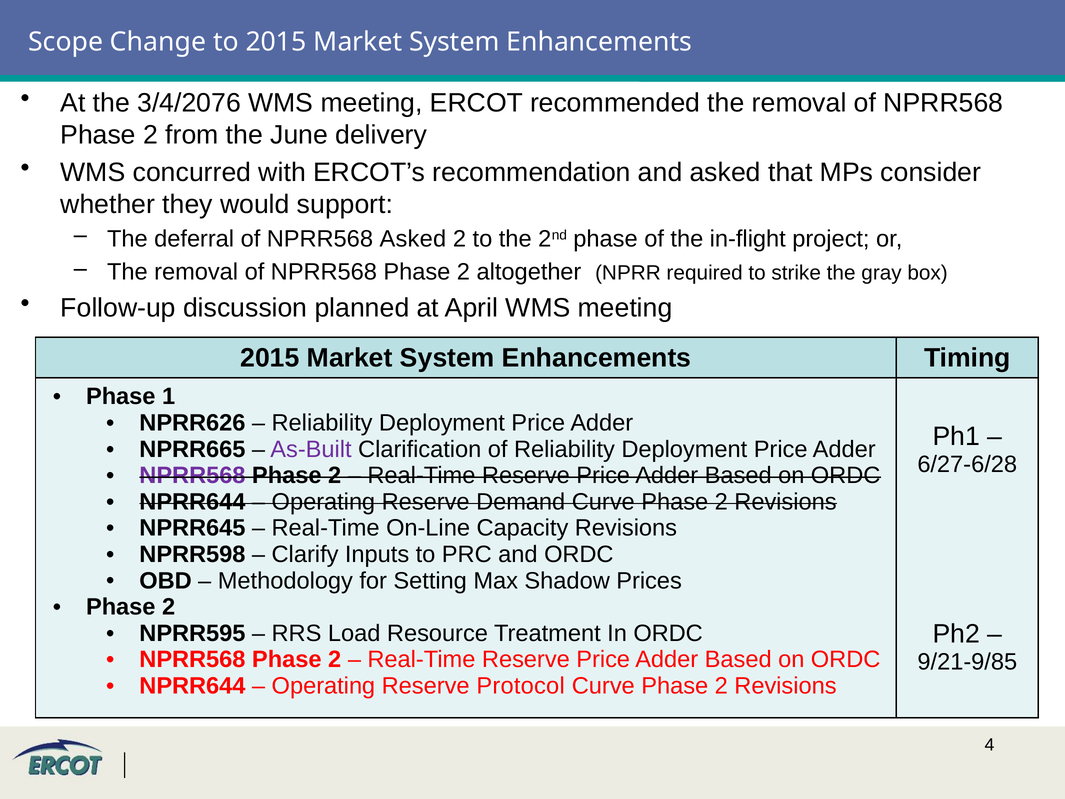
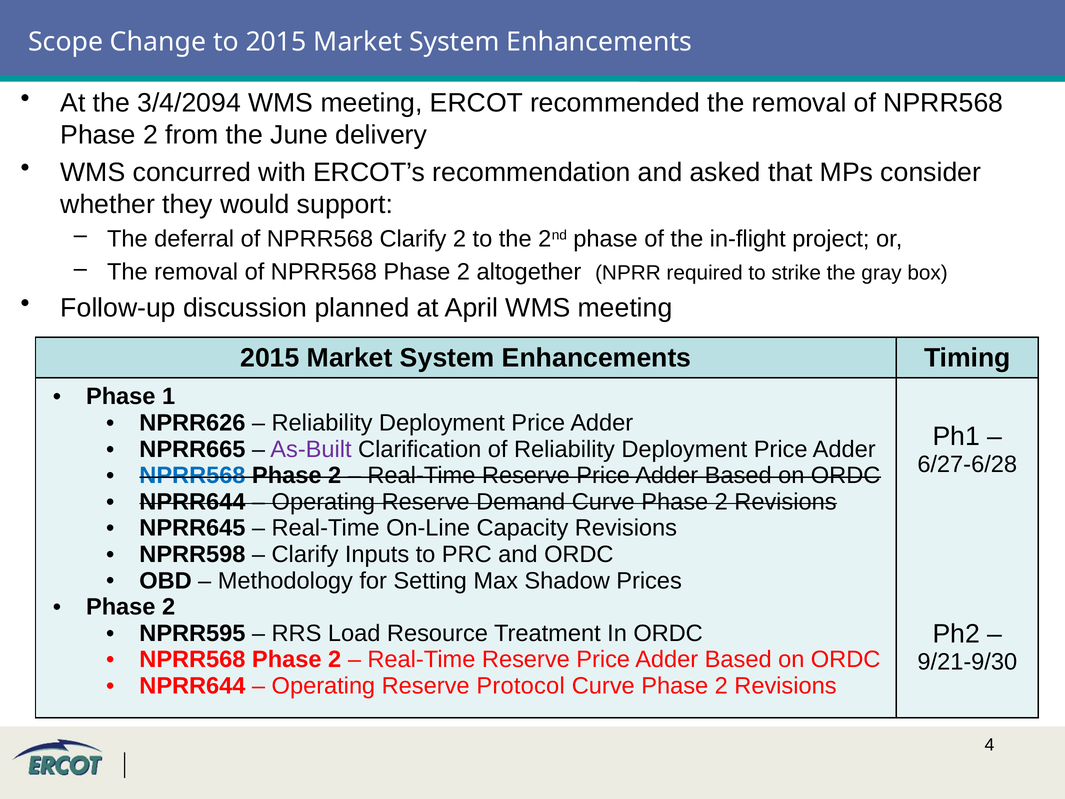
3/4/2076: 3/4/2076 -> 3/4/2094 (189, 103)
NPRR568 Asked: Asked -> Clarify (413, 239)
NPRR568 colour: purple -> blue (192, 475)
9/21-9/85: 9/21-9/85 -> 9/21-9/30 (967, 662)
